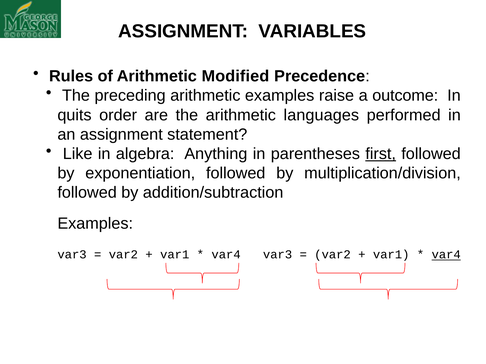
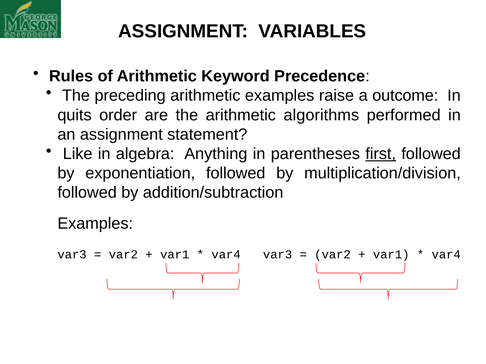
Modified: Modified -> Keyword (236, 76)
languages: languages -> algorithms (321, 115)
var4 underline: present -> none (446, 255)
